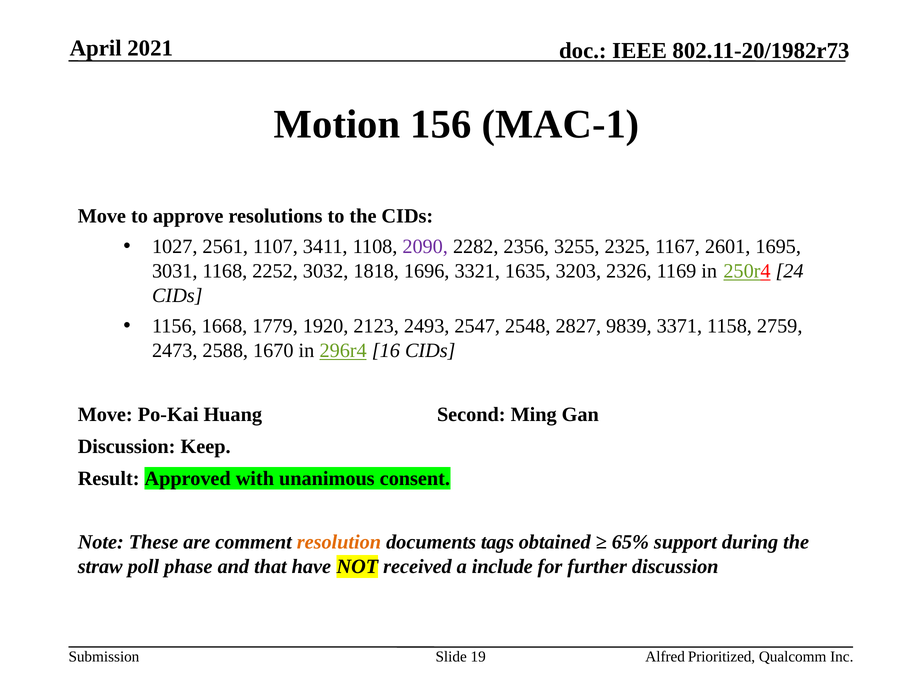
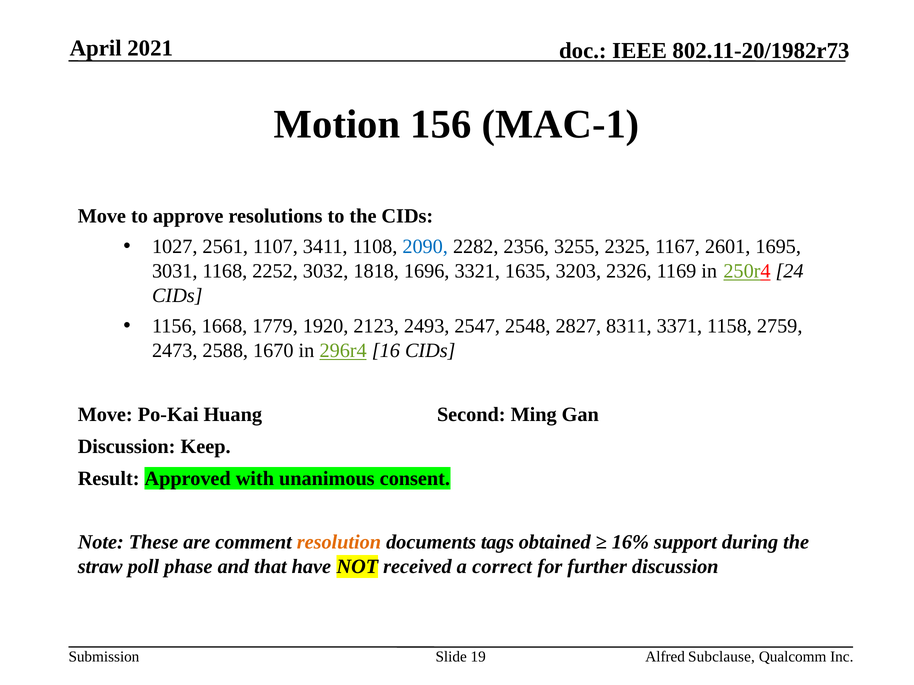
2090 colour: purple -> blue (425, 247)
9839: 9839 -> 8311 (629, 326)
65%: 65% -> 16% (630, 543)
include: include -> correct (502, 567)
Prioritized: Prioritized -> Subclause (721, 657)
